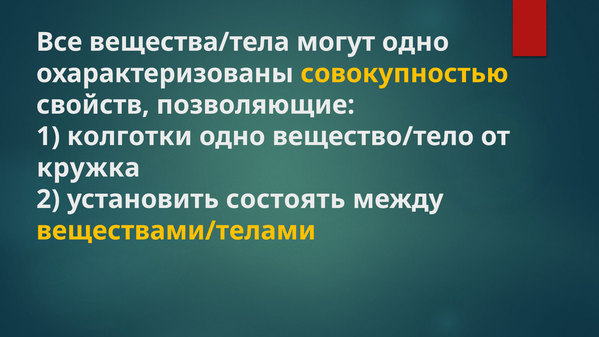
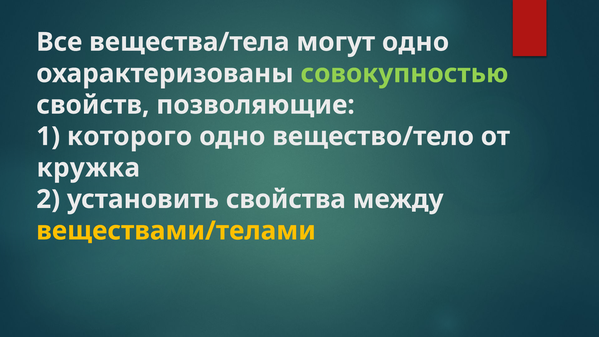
совокупностью colour: yellow -> light green (404, 74)
колготки: колготки -> которого (130, 136)
состоять: состоять -> свойства (286, 199)
